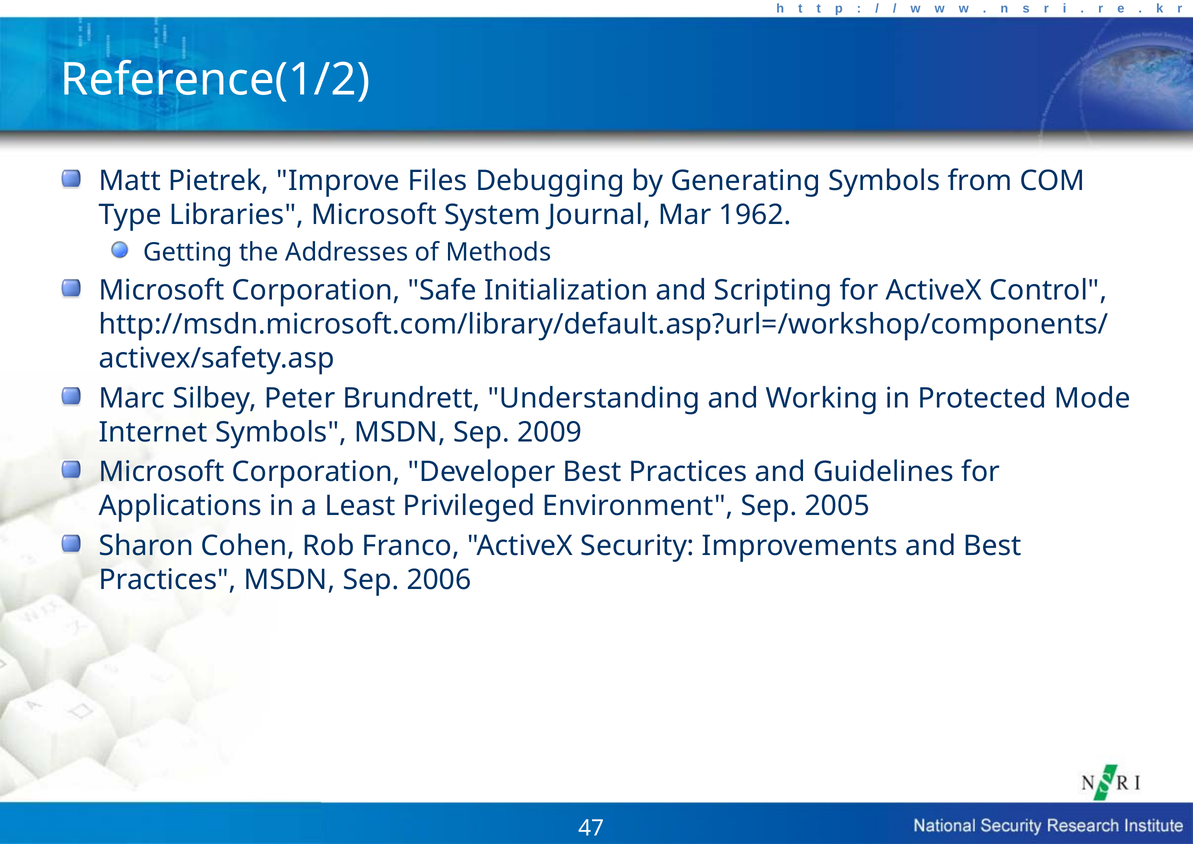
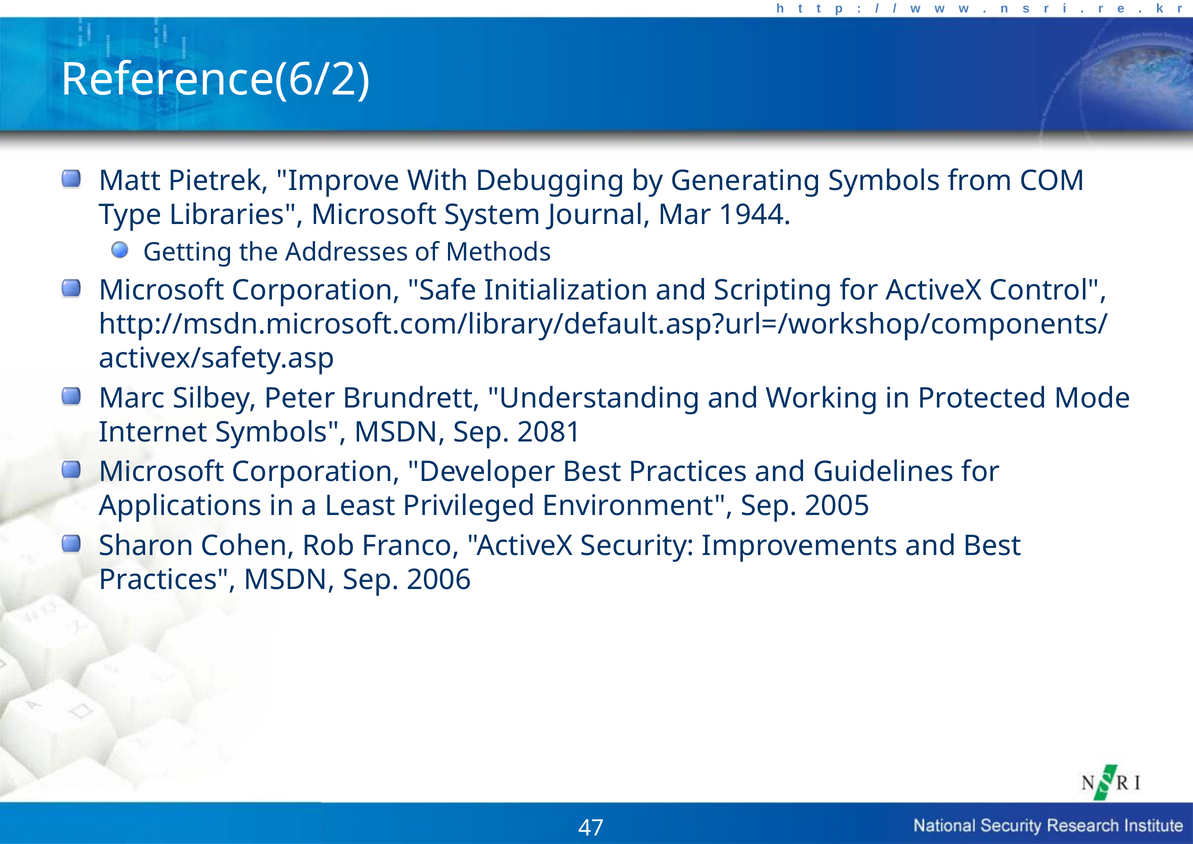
Reference(1/2: Reference(1/2 -> Reference(6/2 (215, 80)
Files: Files -> With (438, 181)
1962: 1962 -> 1944 (755, 215)
2009: 2009 -> 2081 (550, 432)
